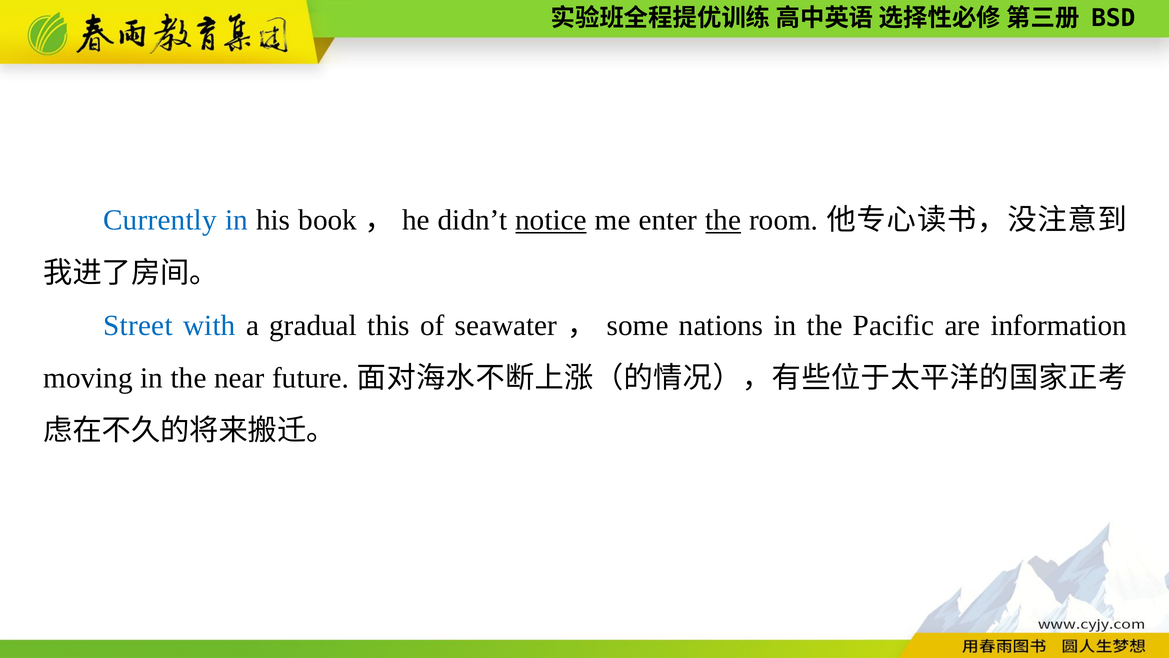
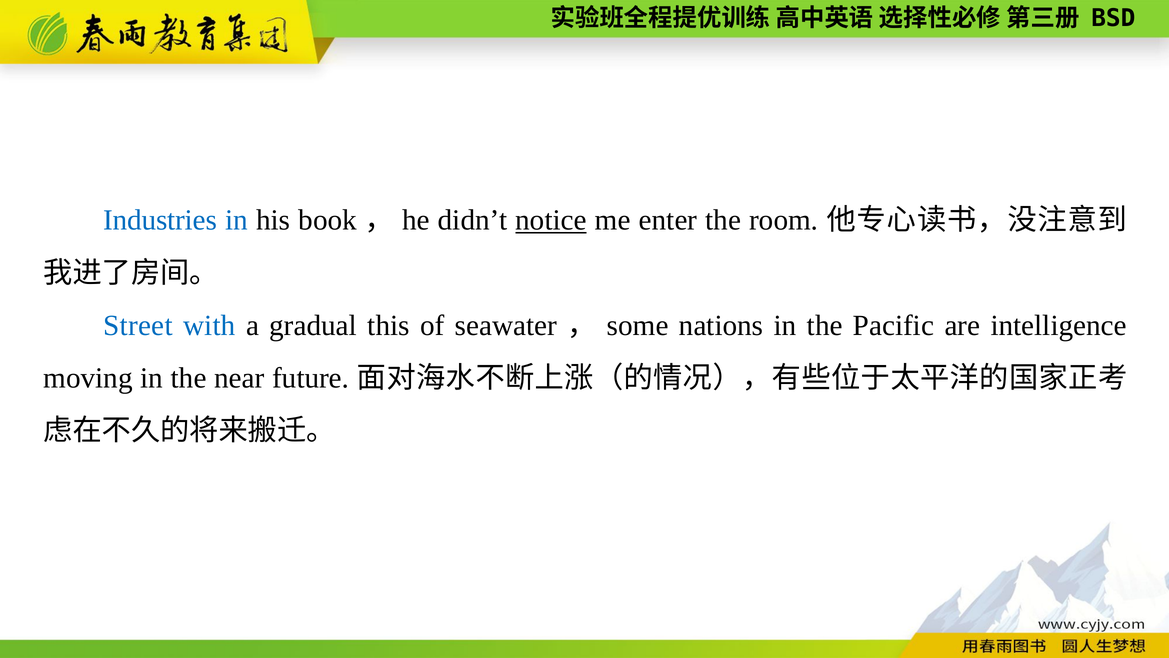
Currently: Currently -> Industries (160, 220)
the underline: present -> none (723, 220)
information: information -> intelligence (1059, 325)
